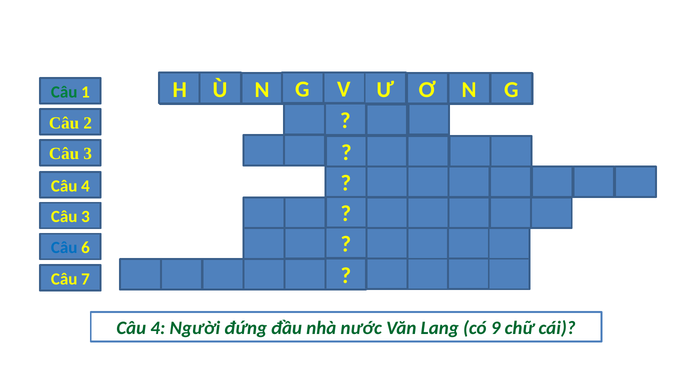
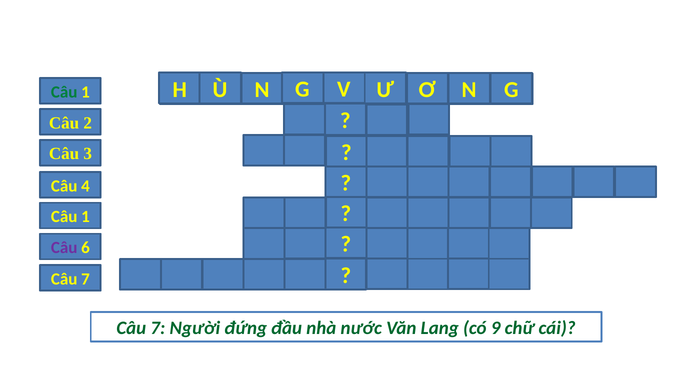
3: 3 -> 1 (86, 217)
Câu colour: blue -> purple (64, 248)
4: 4 -> 7 (158, 328)
